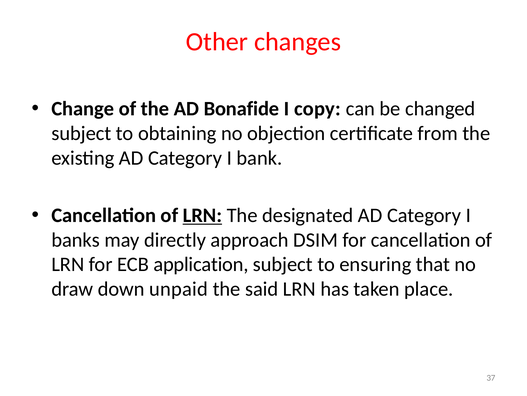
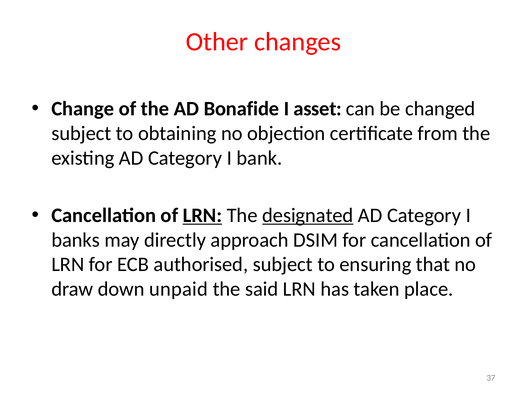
copy: copy -> asset (318, 109)
designated underline: none -> present (308, 215)
application: application -> authorised (201, 264)
